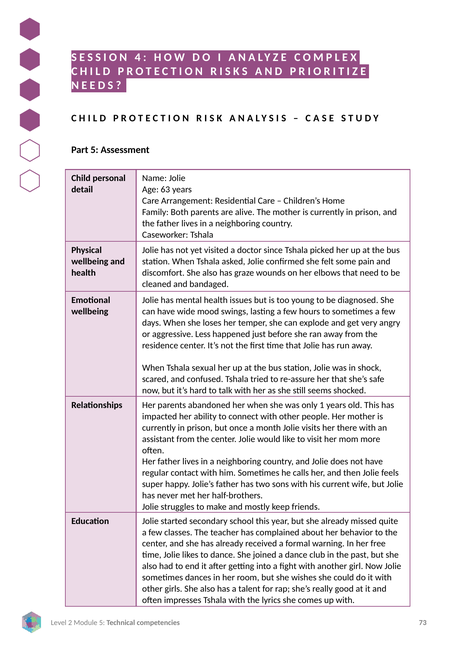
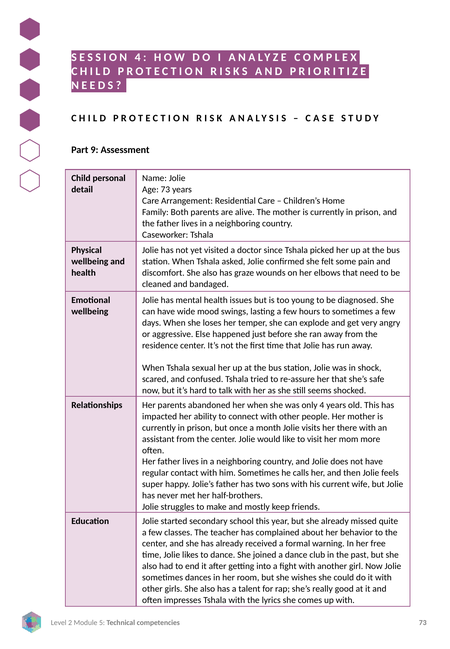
Part 5: 5 -> 9 (94, 150)
Age 63: 63 -> 73 (165, 190)
Less: Less -> Else (203, 335)
only 1: 1 -> 4 (322, 406)
